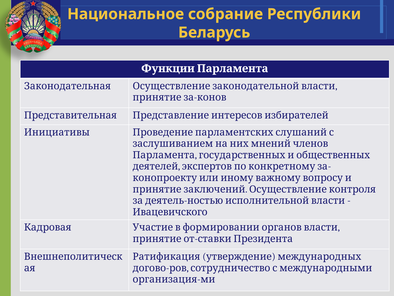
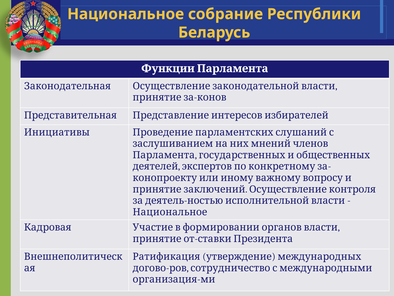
Ивацевичского: Ивацевичского -> Национальное (170, 212)
